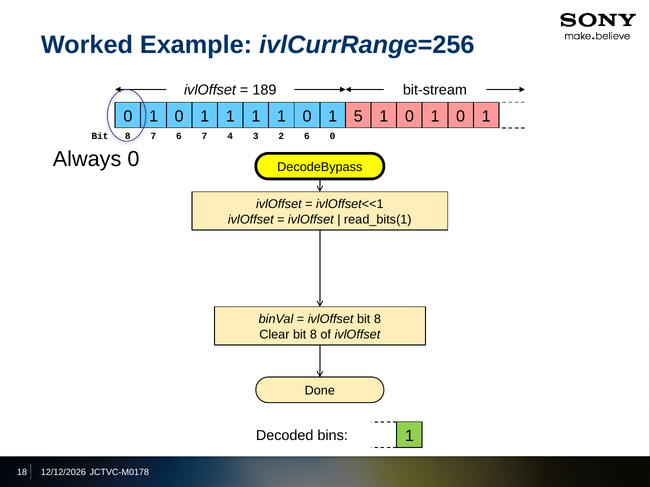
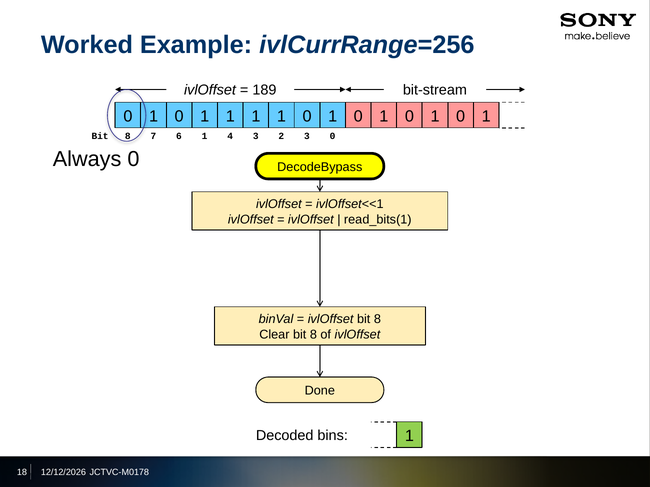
5: 5 -> 0 (358, 116)
6 7: 7 -> 1 (205, 136)
2 6: 6 -> 3 (307, 136)
